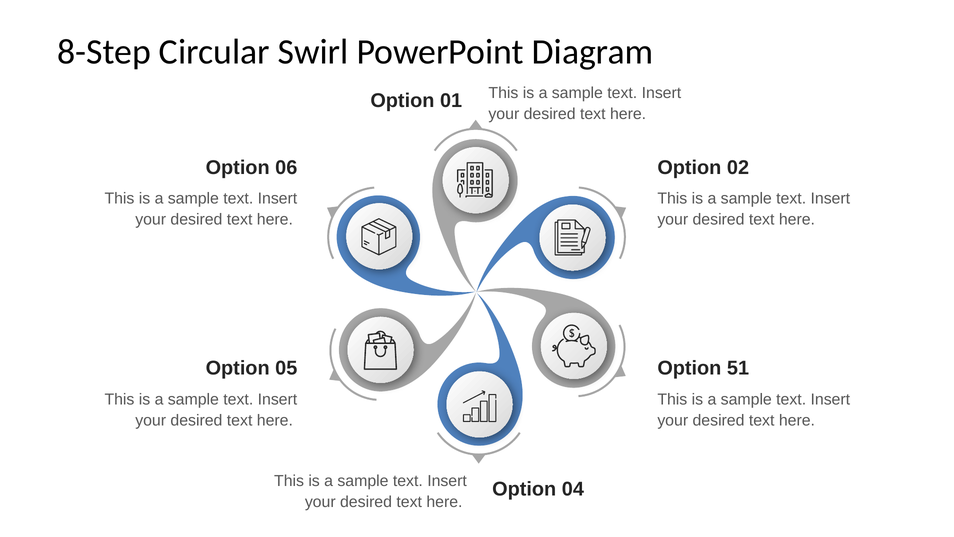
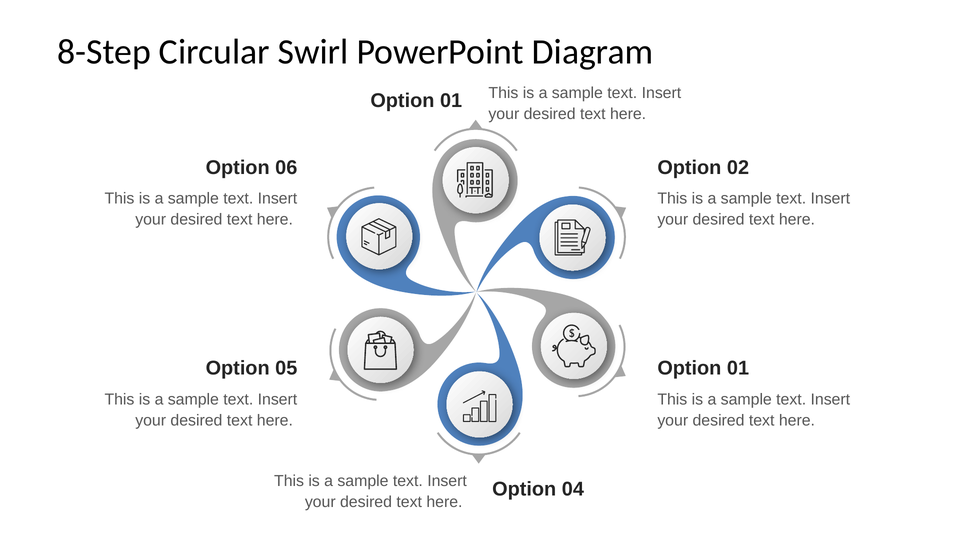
51: 51 -> 01 (738, 368)
